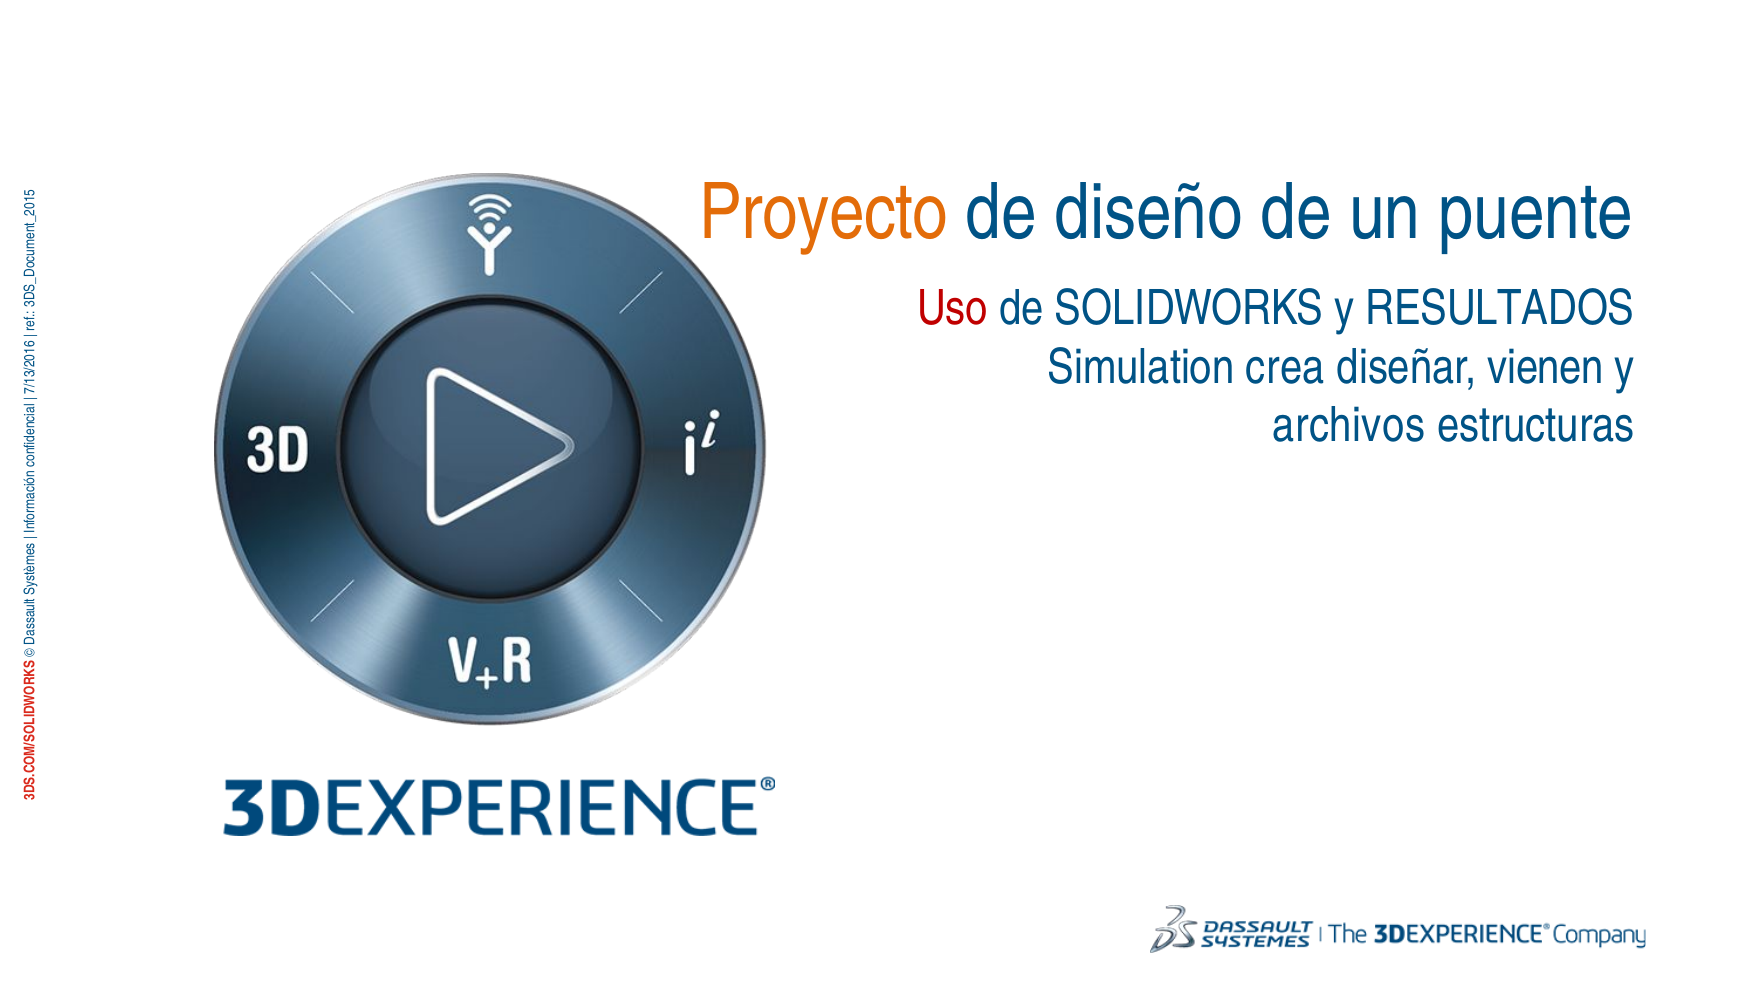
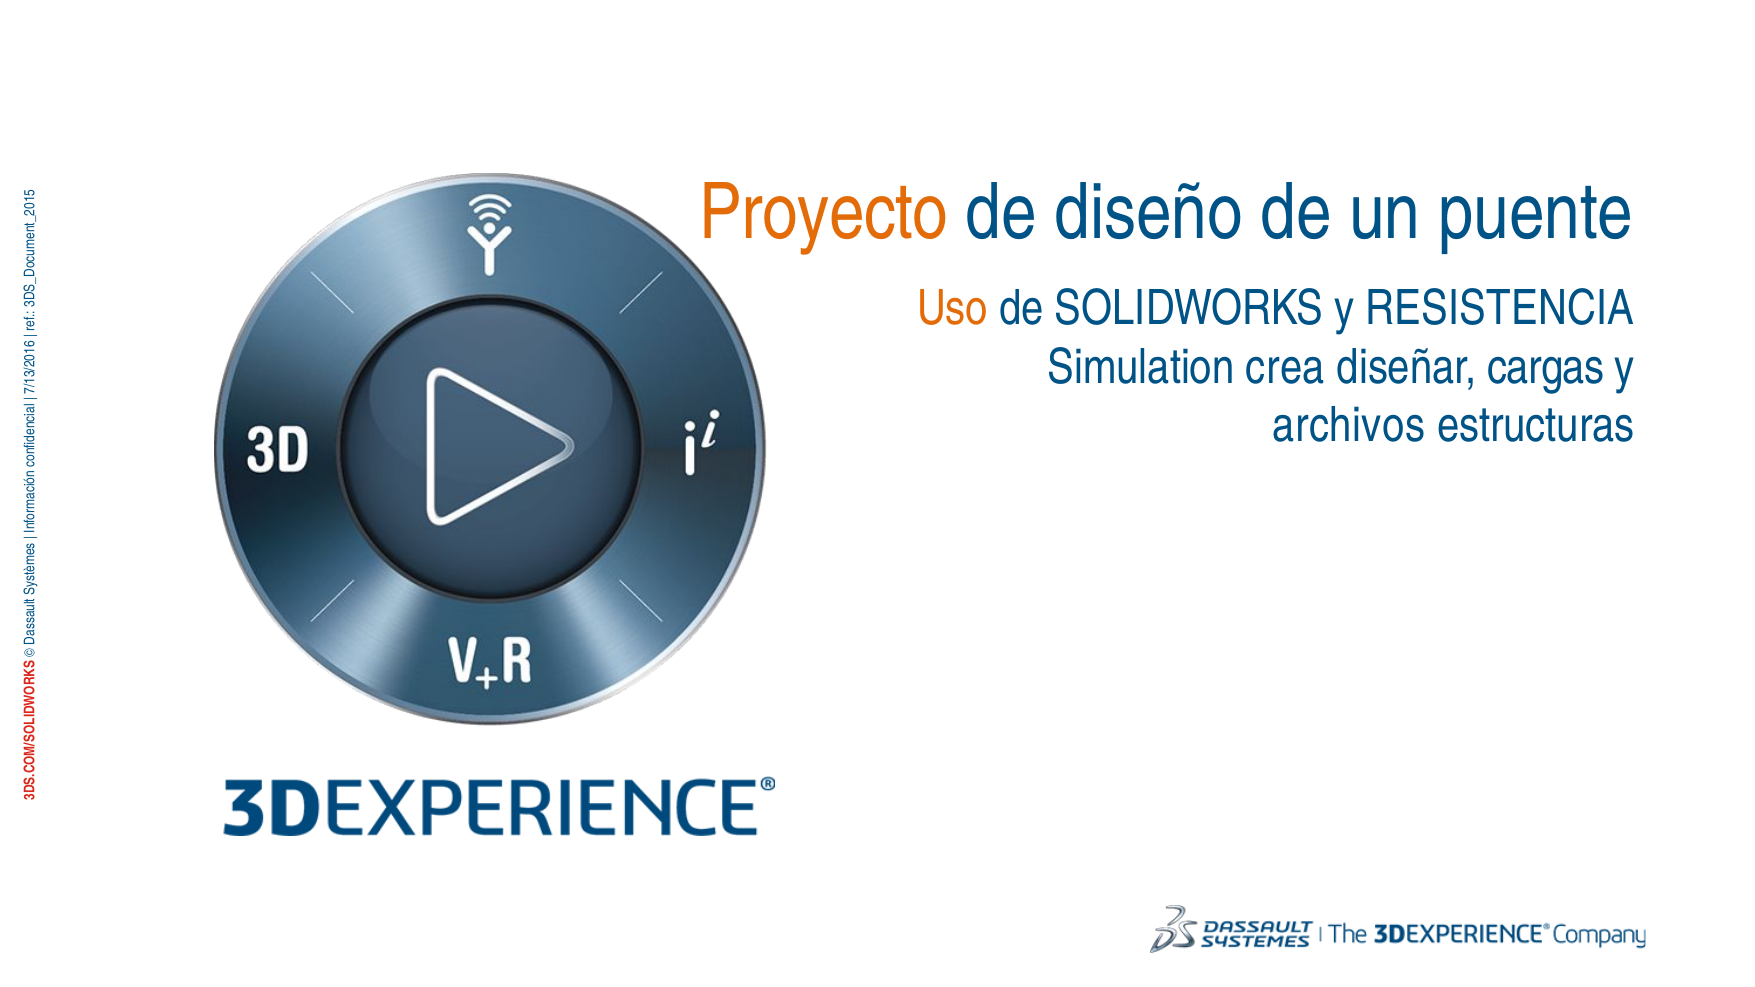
Uso colour: red -> orange (953, 309)
RESULTADOS: RESULTADOS -> RESISTENCIA (1500, 309)
vienen: vienen -> cargas (1546, 367)
